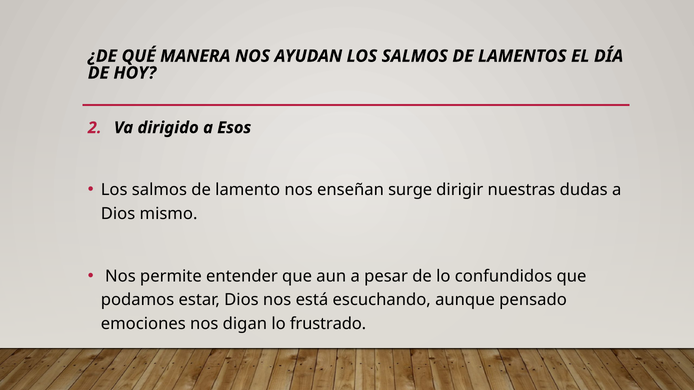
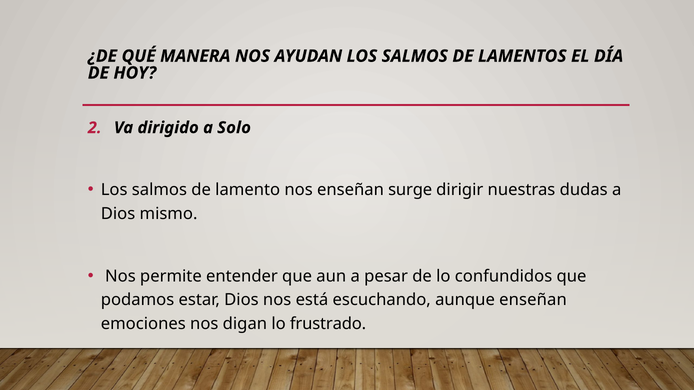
Esos: Esos -> Solo (234, 128)
aunque pensado: pensado -> enseñan (533, 300)
